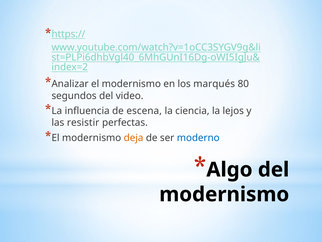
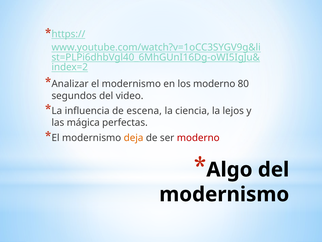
los marqués: marqués -> moderno (214, 84)
resistir: resistir -> mágica (83, 122)
moderno colour: blue -> red (198, 138)
